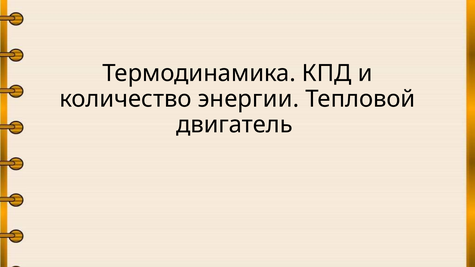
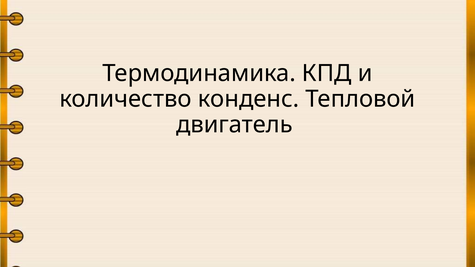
энергии: энергии -> конденс (248, 99)
